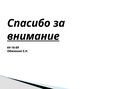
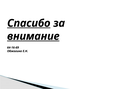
Спасибо underline: none -> present (29, 23)
